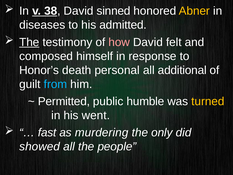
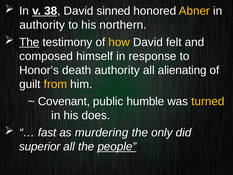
diseases: diseases -> authority (42, 25)
admitted: admitted -> northern (123, 25)
how colour: pink -> yellow (119, 42)
death personal: personal -> authority (117, 70)
additional: additional -> alienating (182, 70)
from colour: light blue -> yellow (55, 84)
Permitted: Permitted -> Covenant (64, 101)
went: went -> does (96, 115)
showed: showed -> superior (40, 146)
people underline: none -> present (117, 146)
